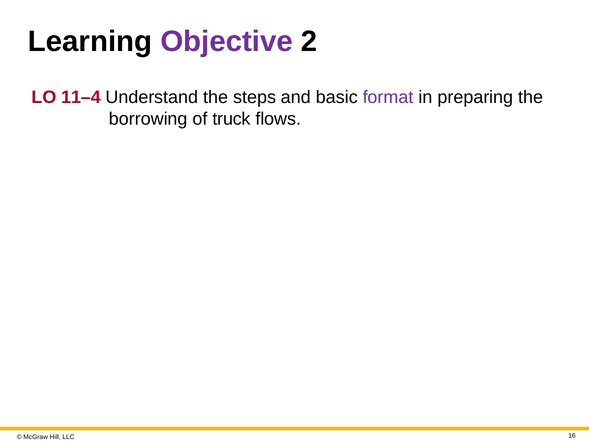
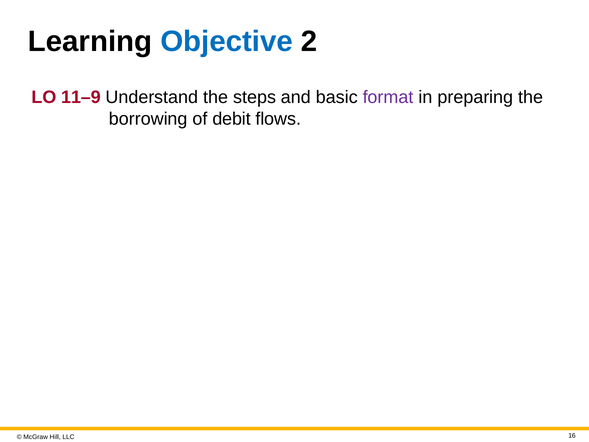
Objective colour: purple -> blue (227, 41)
11–4: 11–4 -> 11–9 (81, 97)
truck: truck -> debit (232, 119)
